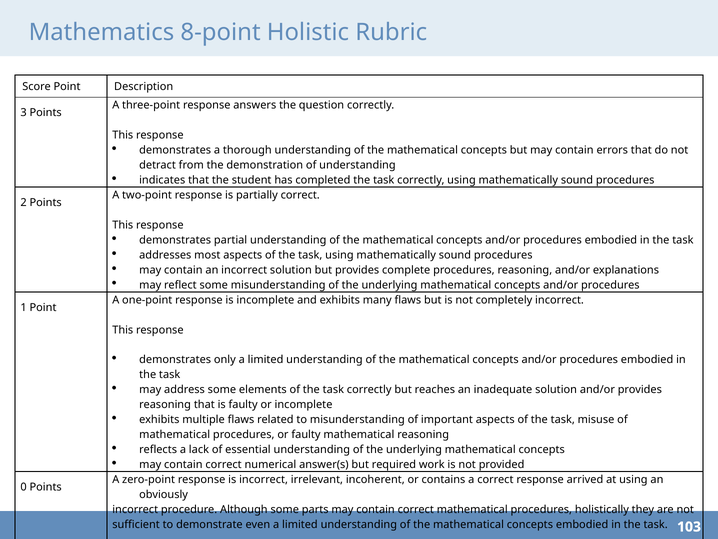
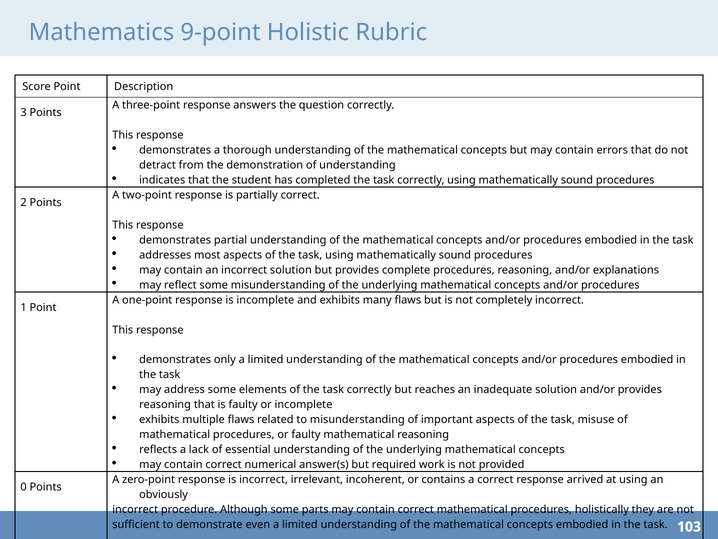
8-point: 8-point -> 9-point (221, 32)
